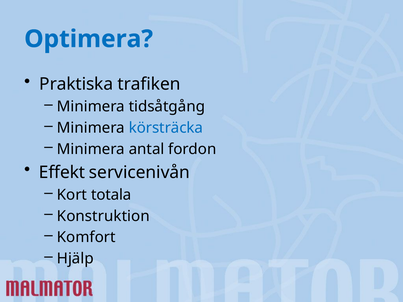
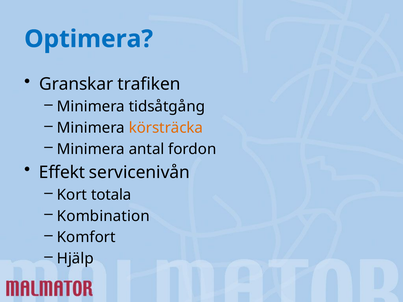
Praktiska: Praktiska -> Granskar (76, 84)
körsträcka colour: blue -> orange (166, 128)
Konstruktion: Konstruktion -> Kombination (103, 216)
